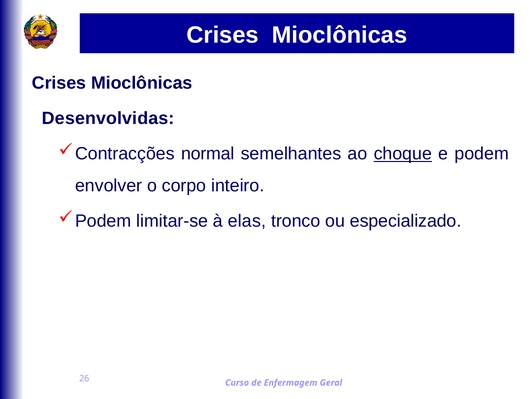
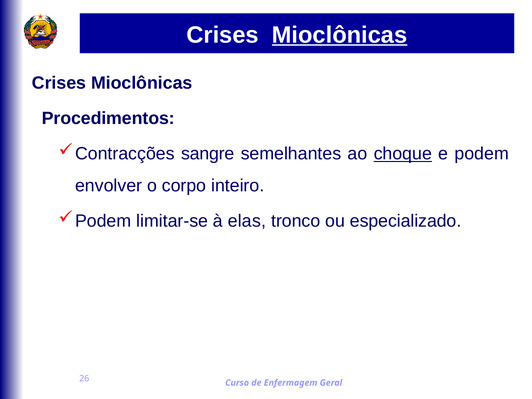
Mioclônicas underline: none -> present (340, 35)
Desenvolvidas: Desenvolvidas -> Procedimentos (108, 118)
normal: normal -> sangre (208, 154)
